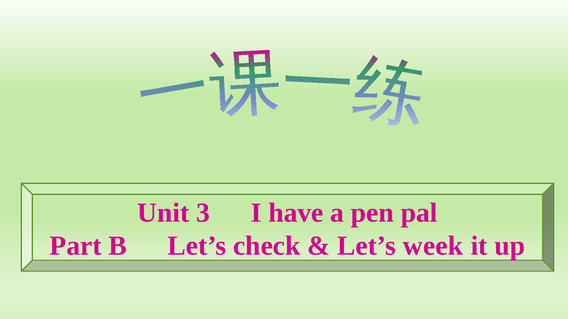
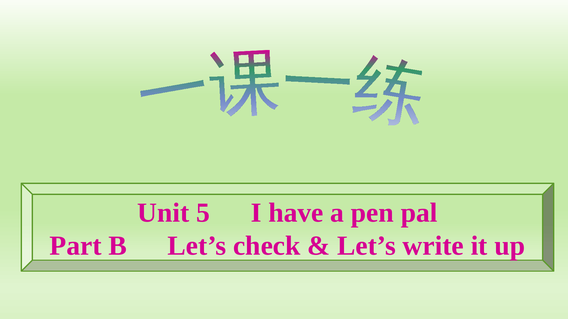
3: 3 -> 5 (203, 213)
week: week -> write (433, 246)
